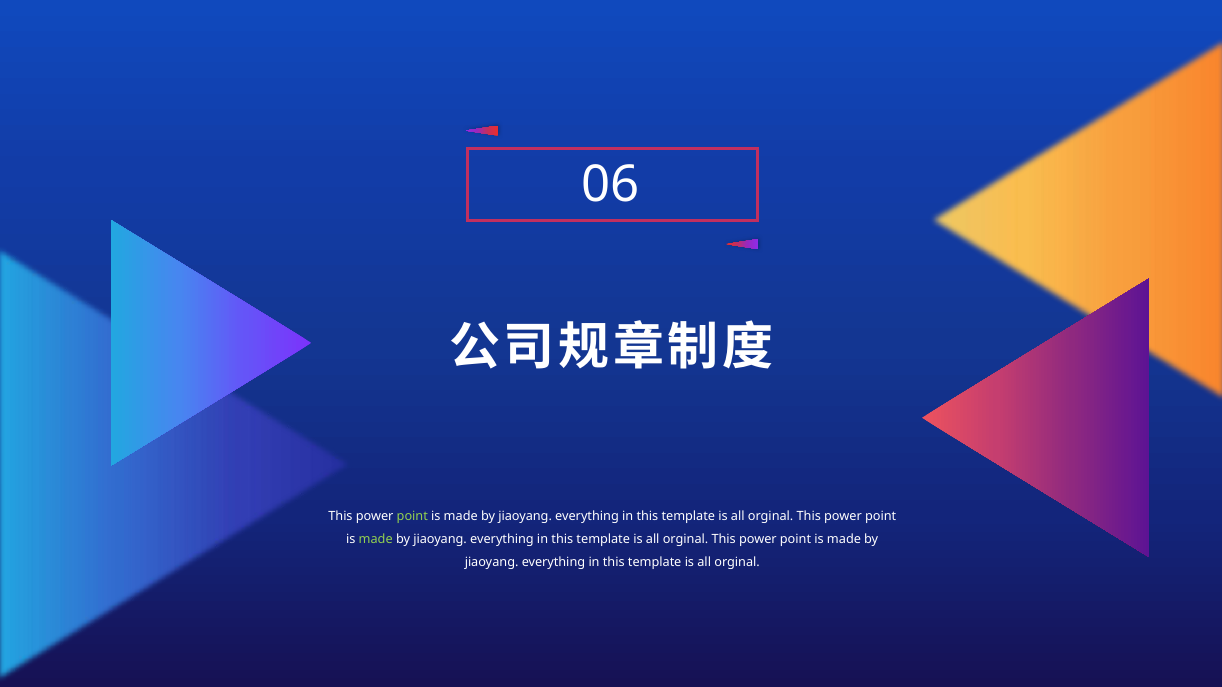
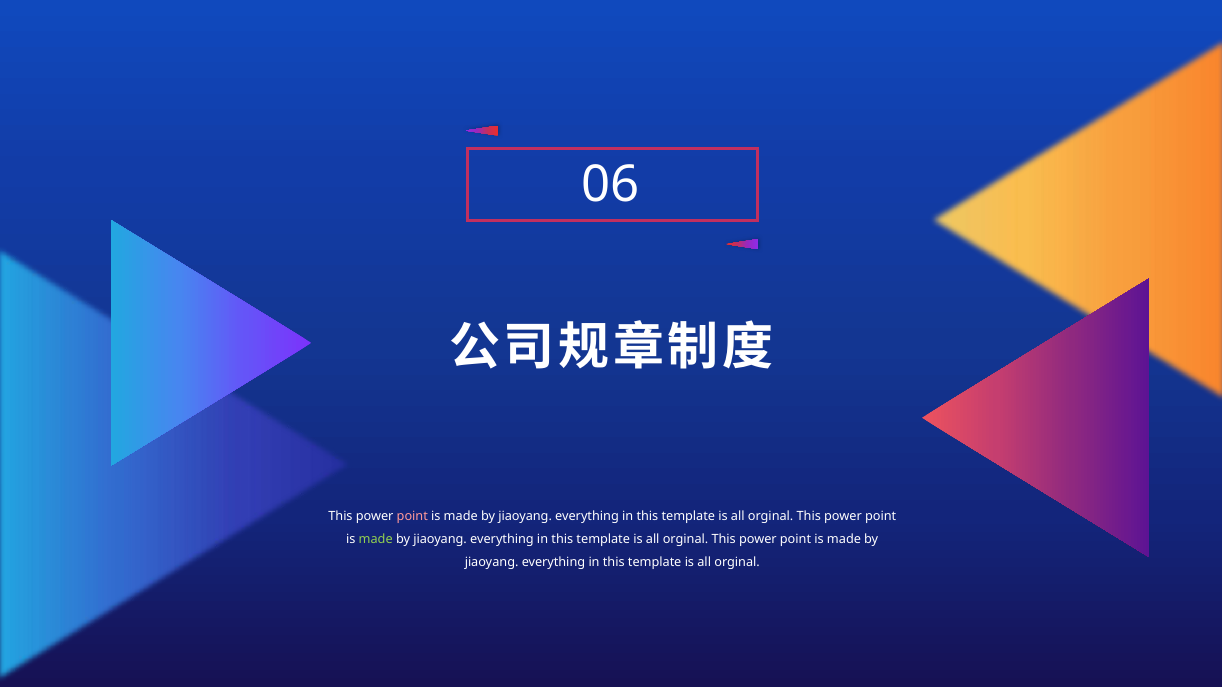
point colour: light green -> pink (412, 516)
